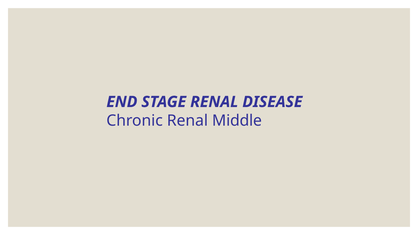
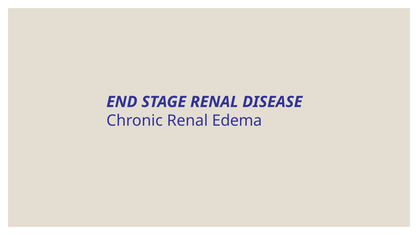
Middle: Middle -> Edema (237, 121)
